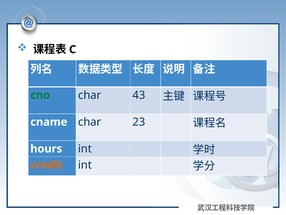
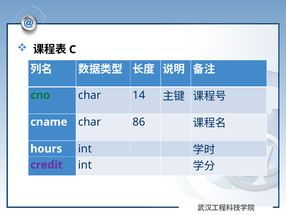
43: 43 -> 14 (139, 95)
23: 23 -> 86 (139, 122)
credit colour: orange -> purple (46, 165)
